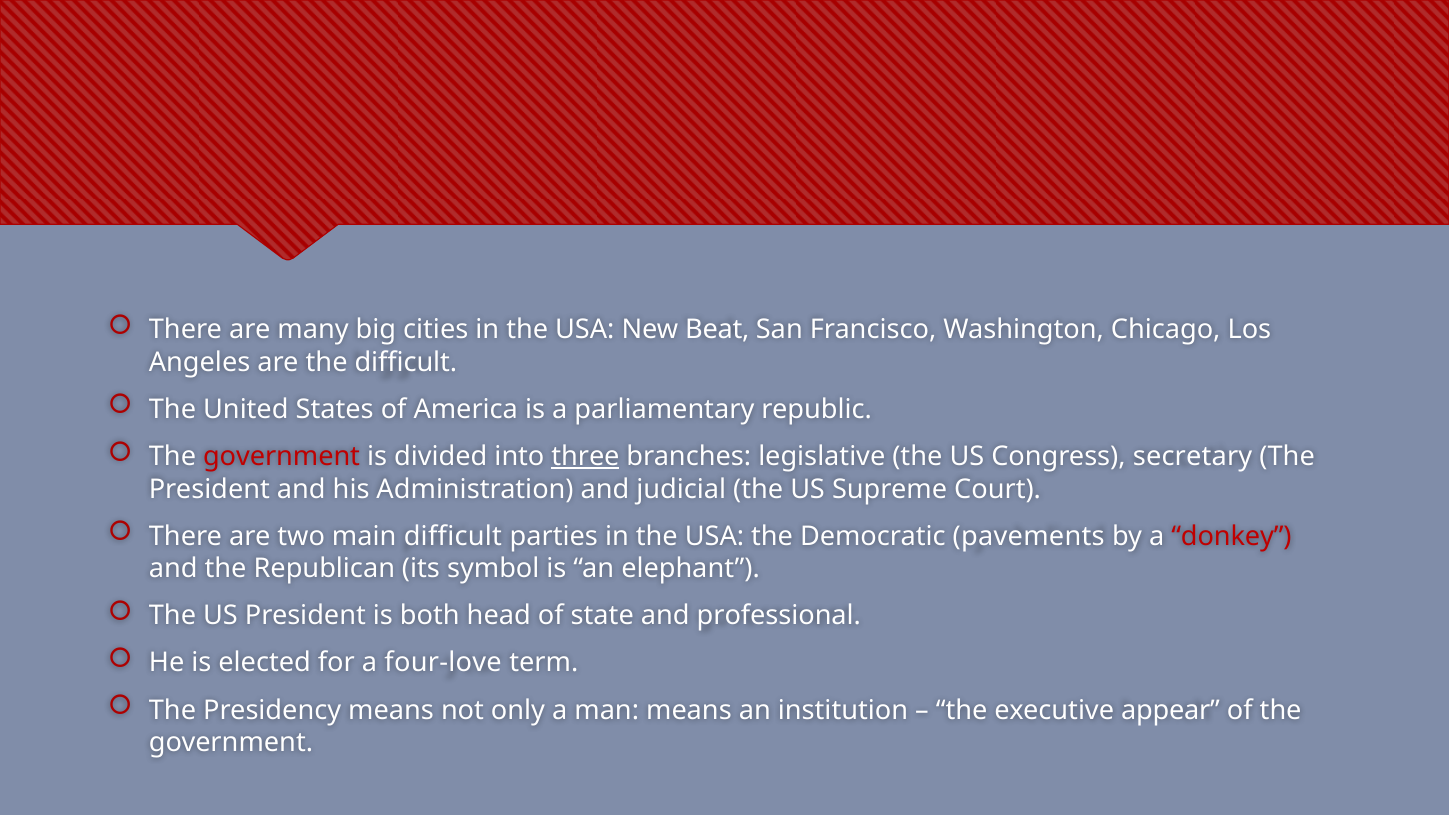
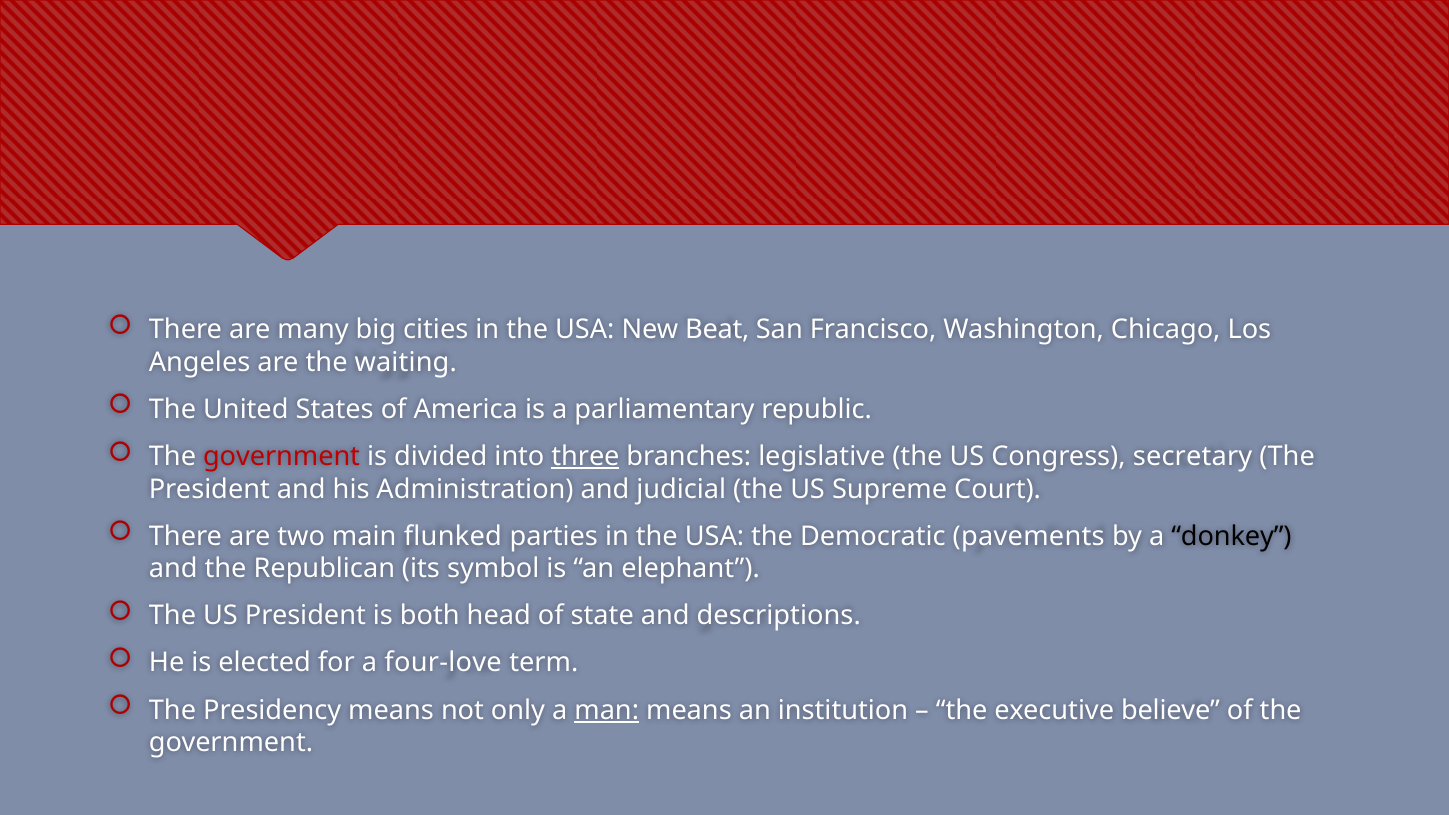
the difficult: difficult -> waiting (406, 362)
main difficult: difficult -> flunked (453, 536)
donkey colour: red -> black (1231, 536)
professional: professional -> descriptions (779, 616)
man underline: none -> present (607, 710)
appear: appear -> believe (1171, 710)
